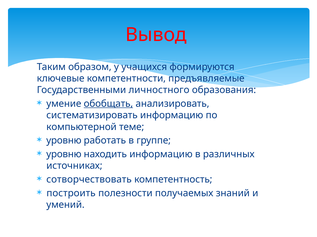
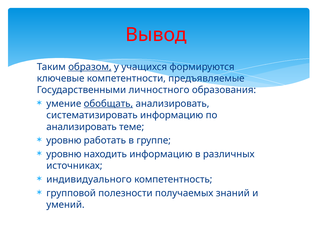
образом underline: none -> present (90, 67)
компьютерной: компьютерной -> анализировать (82, 127)
сотворчествовать: сотворчествовать -> индивидуального (89, 180)
построить: построить -> групповой (71, 194)
